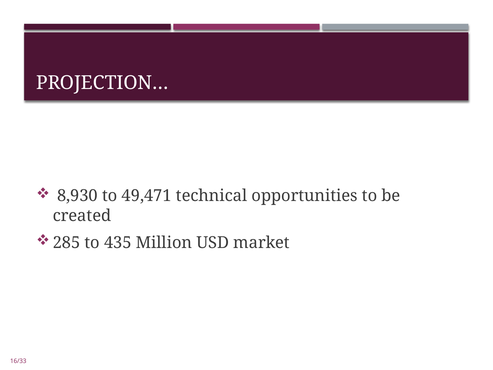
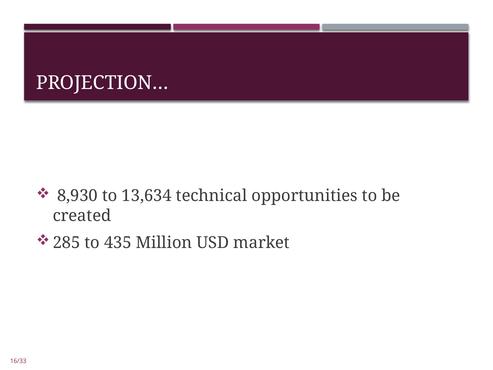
49,471: 49,471 -> 13,634 (147, 196)
